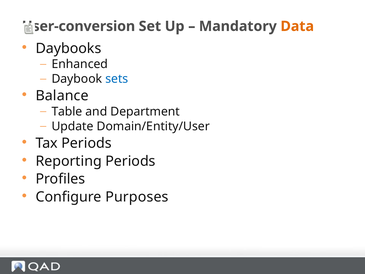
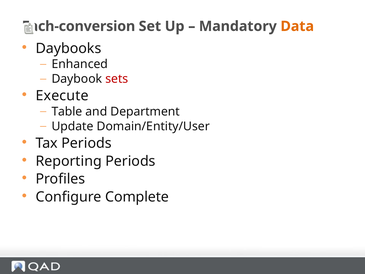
User-conversion: User-conversion -> Each-conversion (79, 26)
sets colour: blue -> red (117, 79)
Balance: Balance -> Execute (62, 96)
Purposes: Purposes -> Complete (137, 197)
